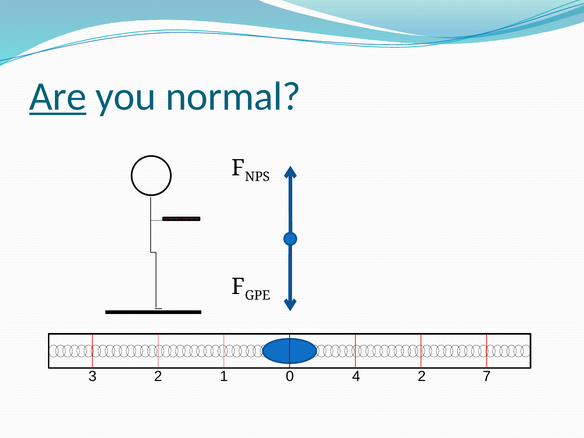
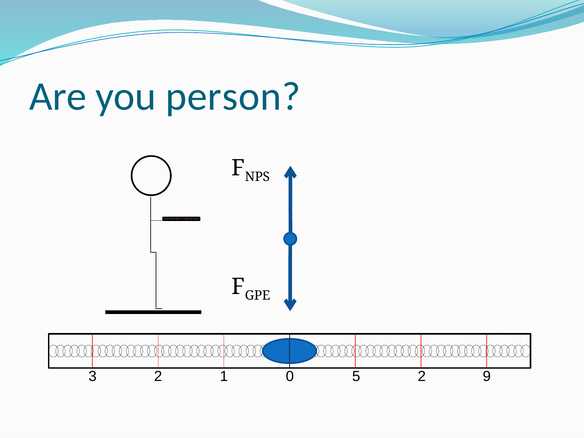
Are underline: present -> none (58, 96)
normal: normal -> person (233, 96)
4: 4 -> 5 (356, 377)
7: 7 -> 9 (487, 377)
